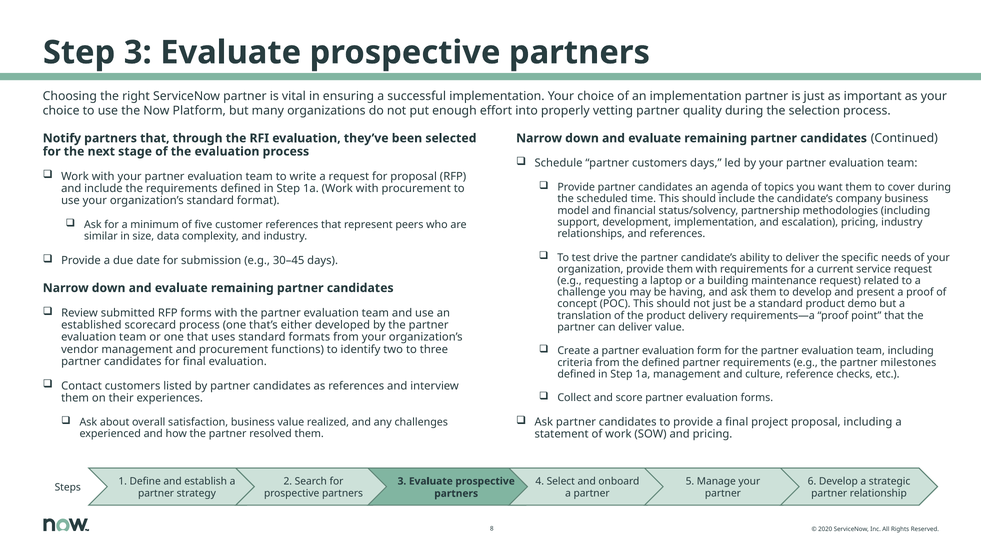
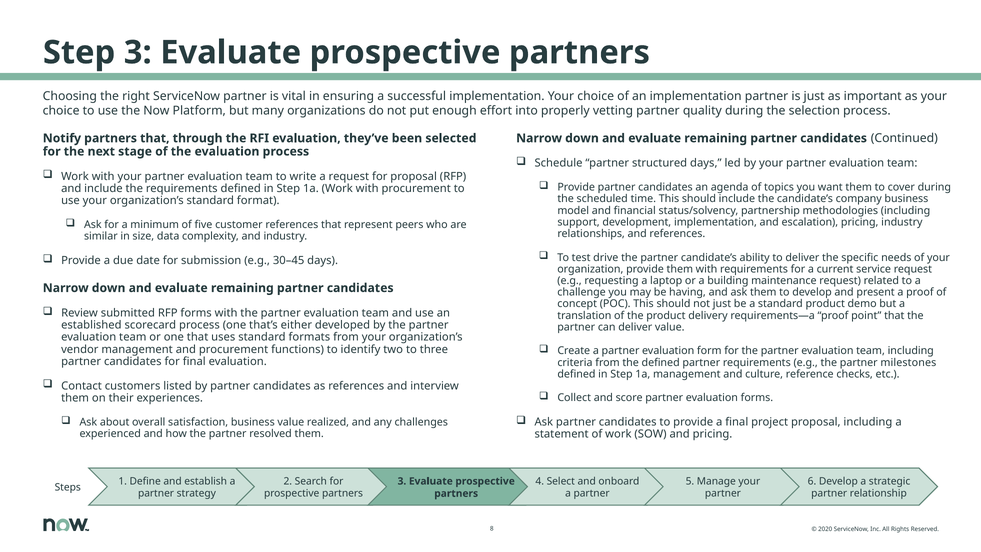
partner customers: customers -> structured (660, 163)
